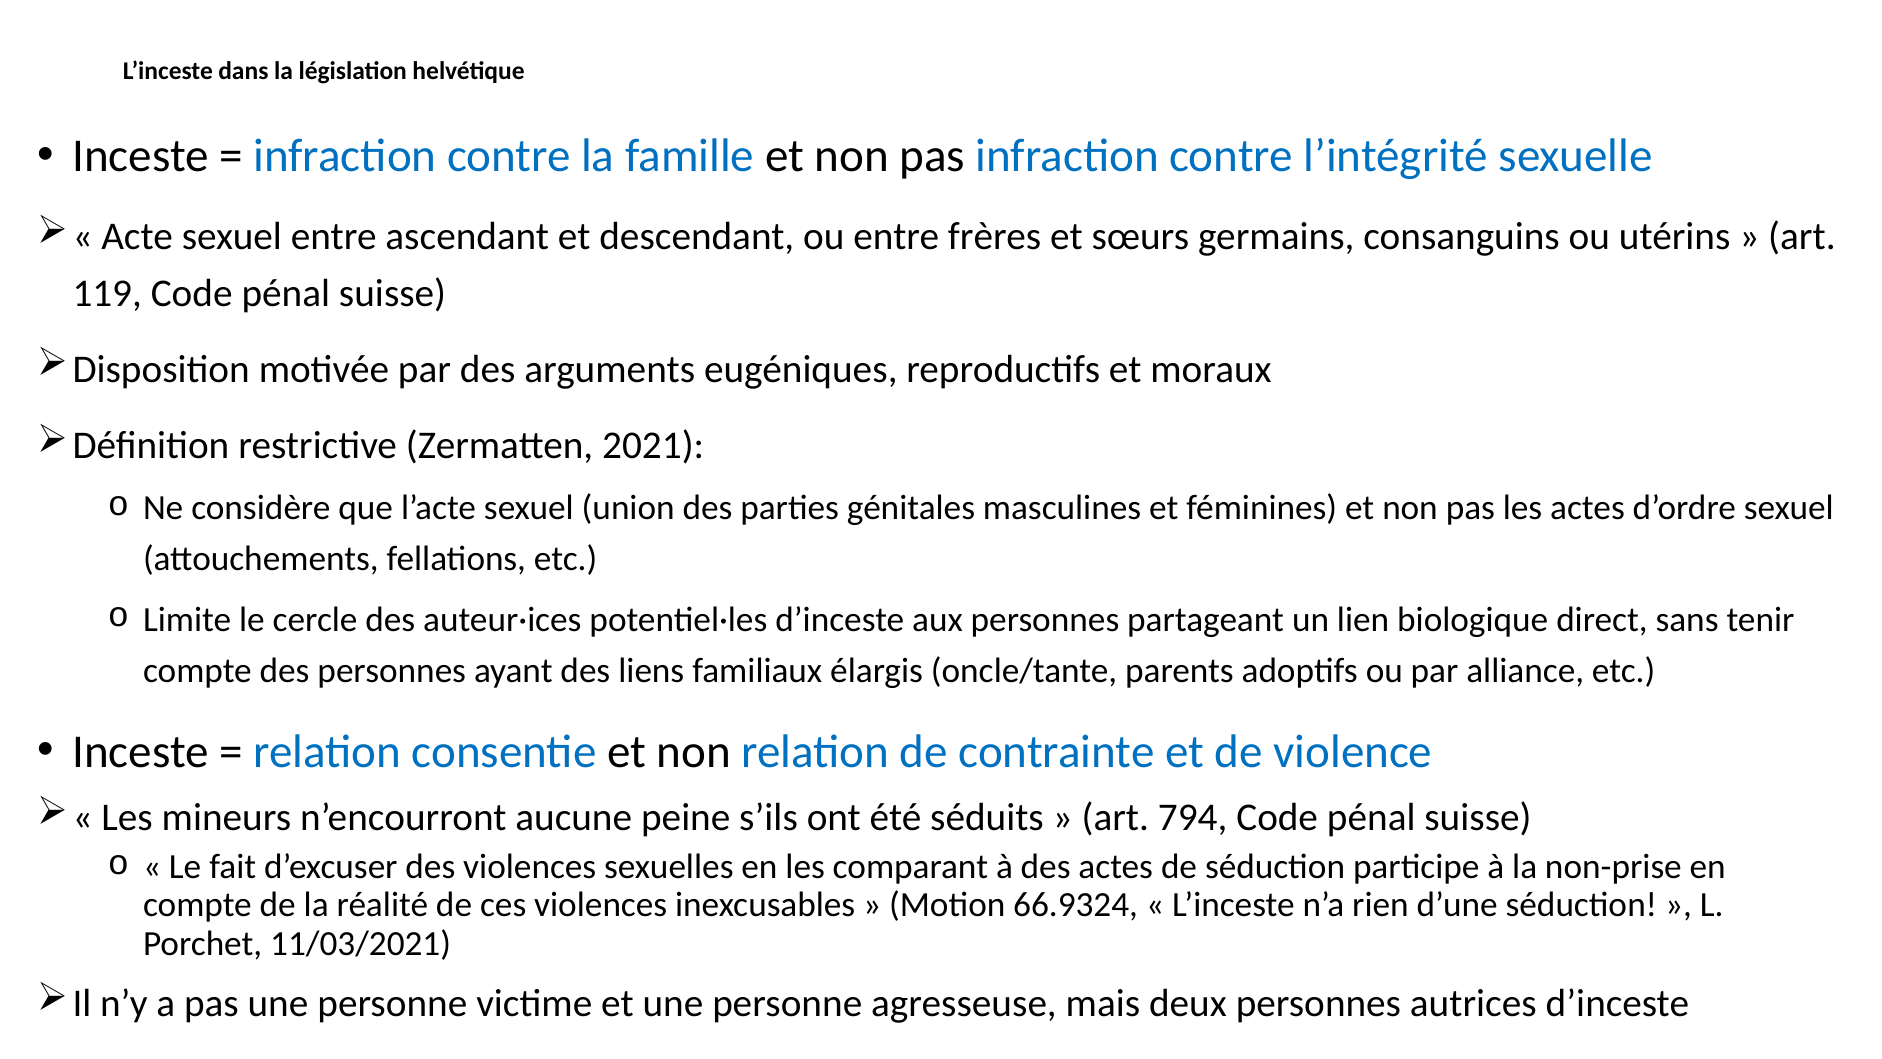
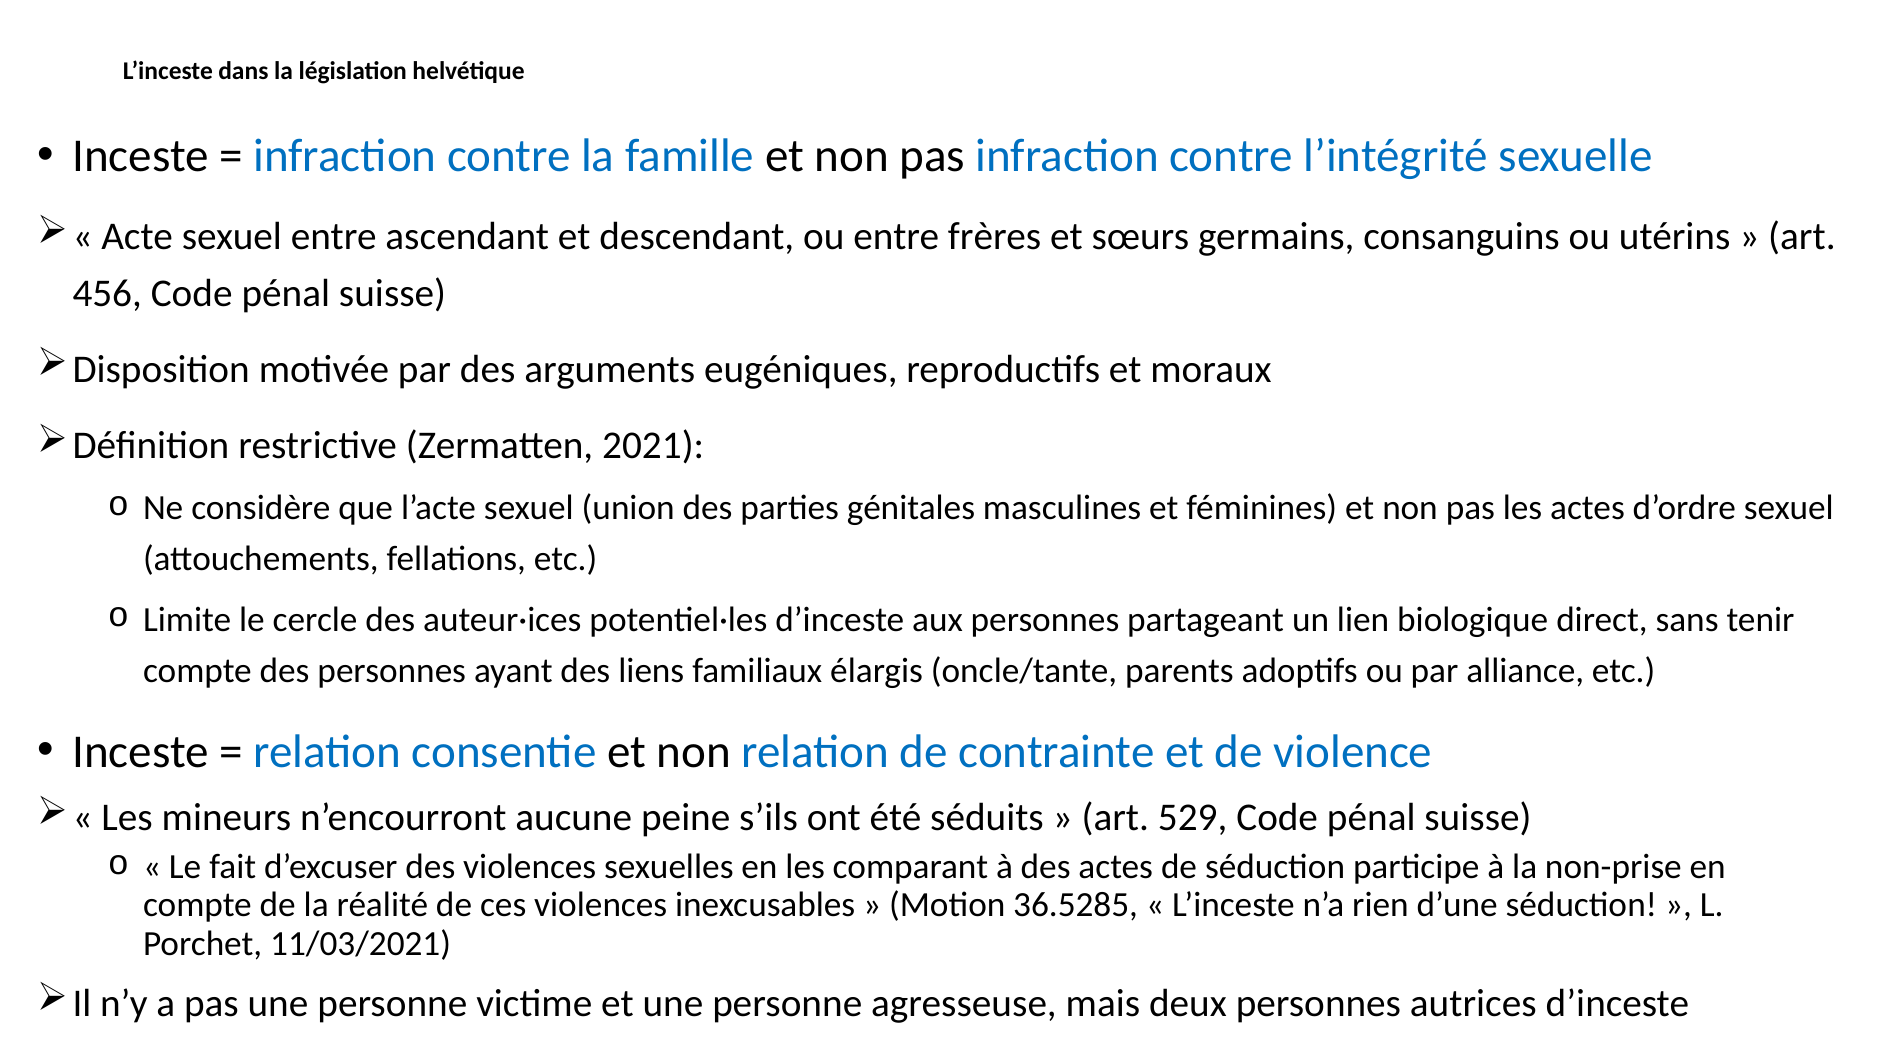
119: 119 -> 456 (107, 293)
794: 794 -> 529 (1193, 817)
66.9324: 66.9324 -> 36.5285 (1076, 905)
